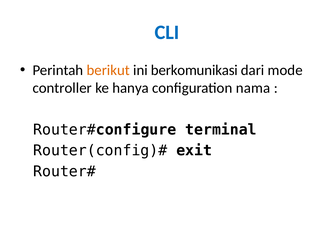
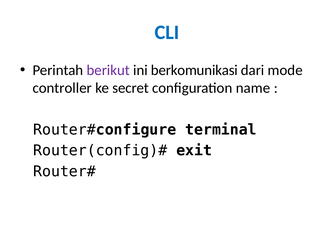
berikut colour: orange -> purple (108, 70)
hanya: hanya -> secret (131, 88)
nama: nama -> name (253, 88)
